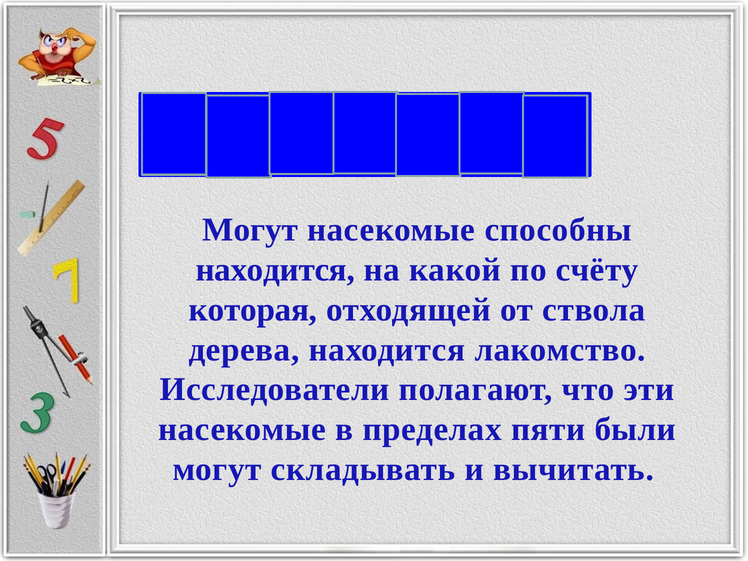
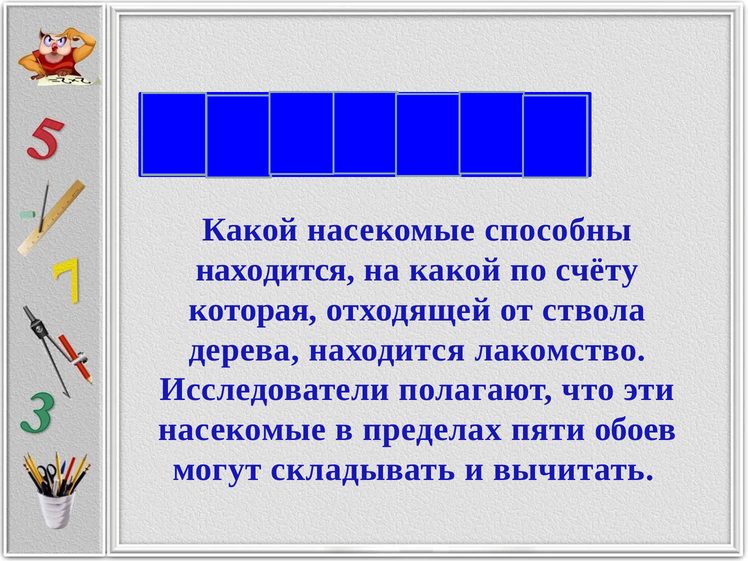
Могут: Могут -> Какой (250, 230)
были: были -> обоев (635, 429)
